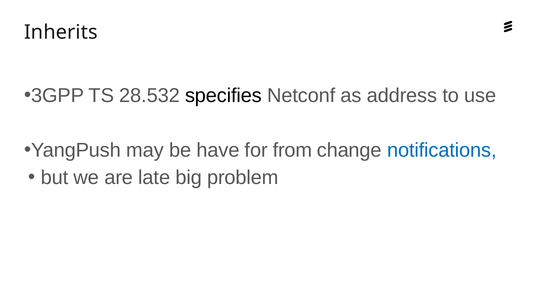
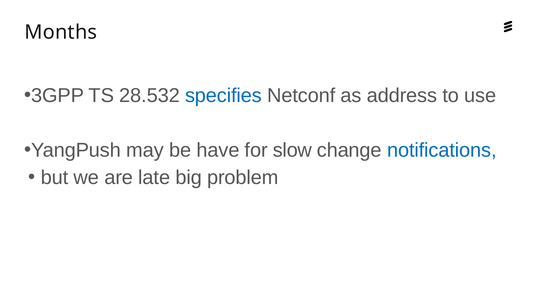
Inherits: Inherits -> Months (61, 32)
specifies colour: black -> blue (223, 96)
from: from -> slow (292, 150)
